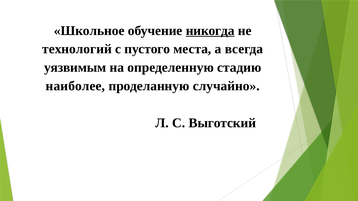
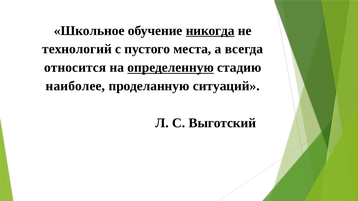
уязвимым: уязвимым -> относится (75, 68)
определенную underline: none -> present (171, 68)
случайно: случайно -> ситуаций (226, 86)
